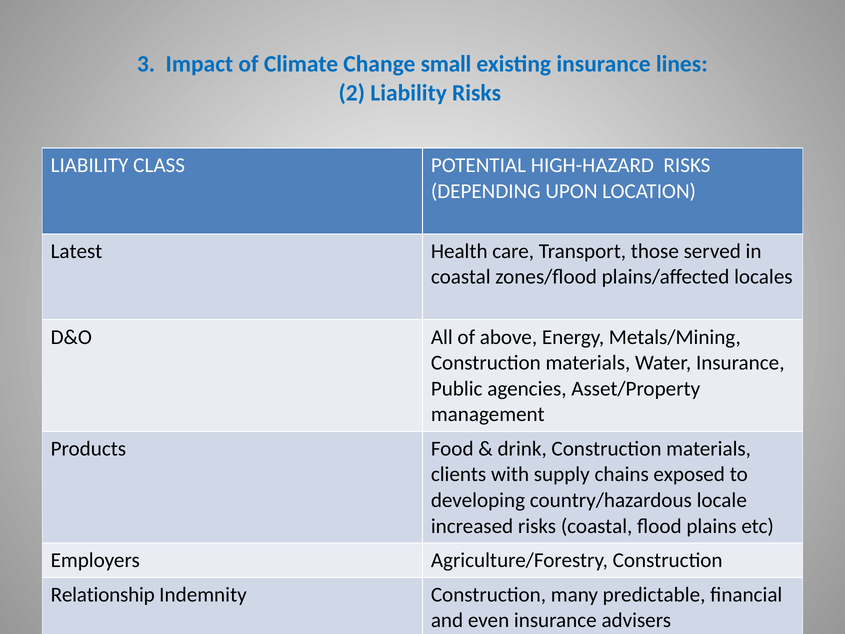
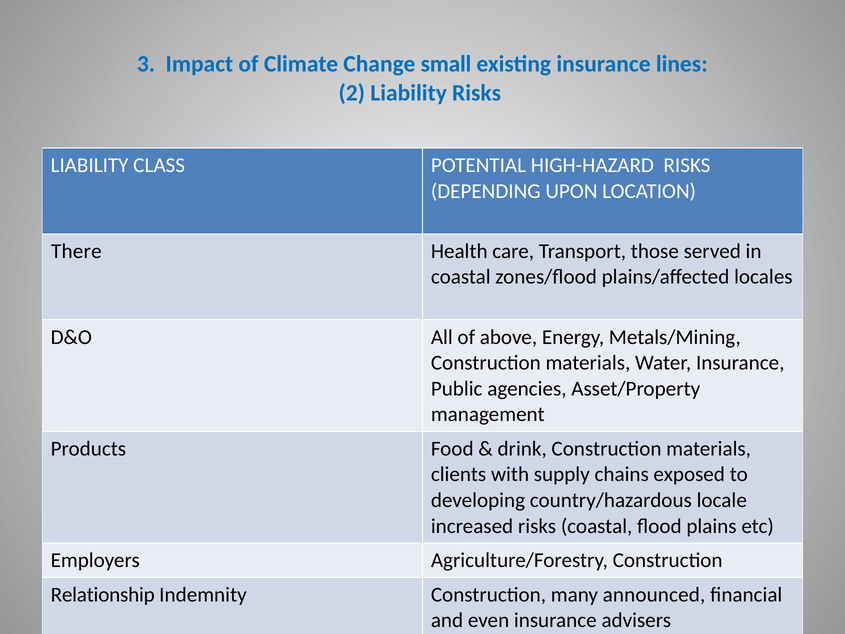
Latest: Latest -> There (76, 251)
predictable: predictable -> announced (654, 594)
